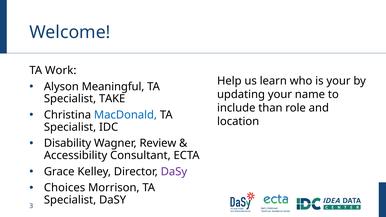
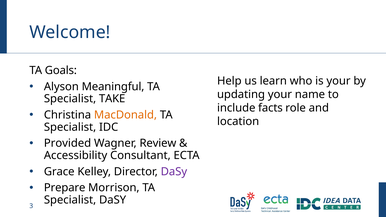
Work: Work -> Goals (61, 70)
than: than -> facts (270, 108)
MacDonald colour: blue -> orange (125, 115)
Disability: Disability -> Provided (68, 143)
Choices: Choices -> Prepare (65, 188)
